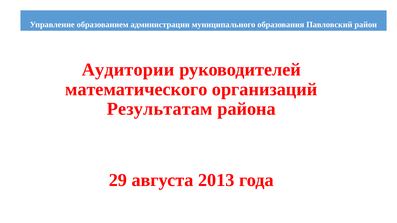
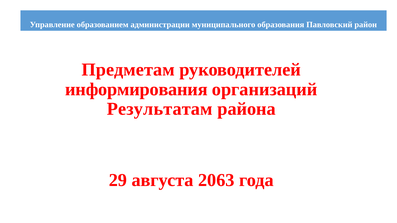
Аудитории: Аудитории -> Предметам (128, 70)
математического: математического -> информирования (136, 89)
2013: 2013 -> 2063 (216, 180)
